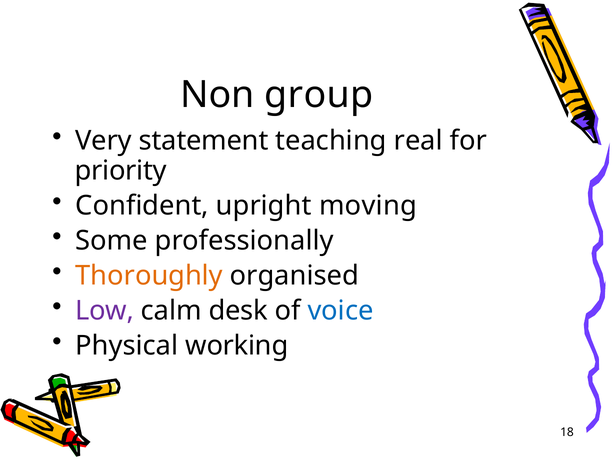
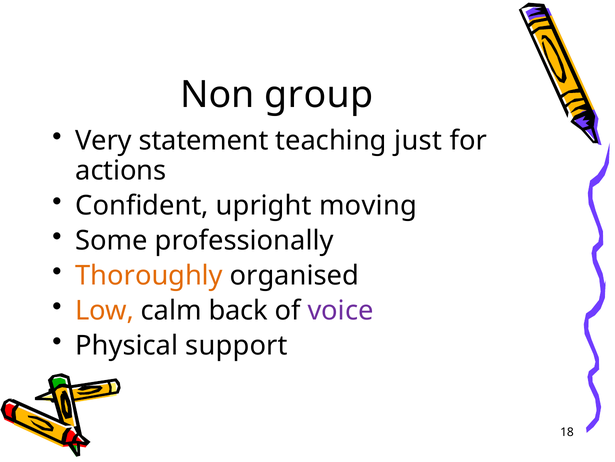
real: real -> just (418, 141)
priority: priority -> actions (121, 170)
Low colour: purple -> orange (105, 310)
desk: desk -> back (238, 310)
voice colour: blue -> purple (341, 310)
working: working -> support (237, 345)
